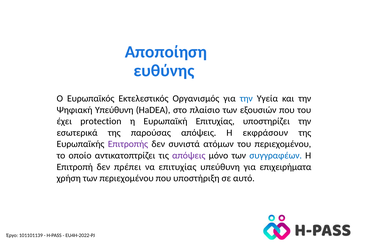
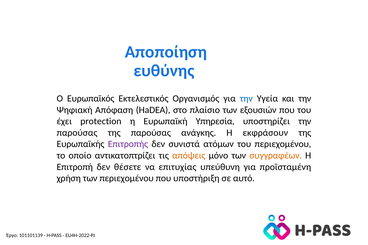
Ψηφιακή Υπεύθυνη: Υπεύθυνη -> Απόφαση (114, 110)
Ευρωπαϊκή Επιτυχίας: Επιτυχίας -> Υπηρεσία (215, 121)
εσωτερικά: εσωτερικά -> παρούσας (77, 133)
παρούσας απόψεις: απόψεις -> ανάγκης (199, 133)
απόψεις colour: purple -> orange (189, 156)
συγγραφέων colour: blue -> orange (276, 156)
πρέπει: πρέπει -> θέσετε (128, 167)
επιχειρήματα: επιχειρήματα -> προϊσταμένη (285, 167)
